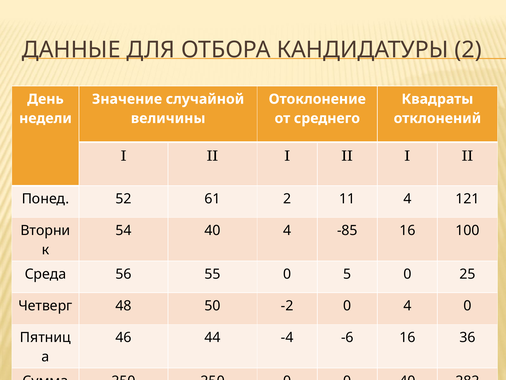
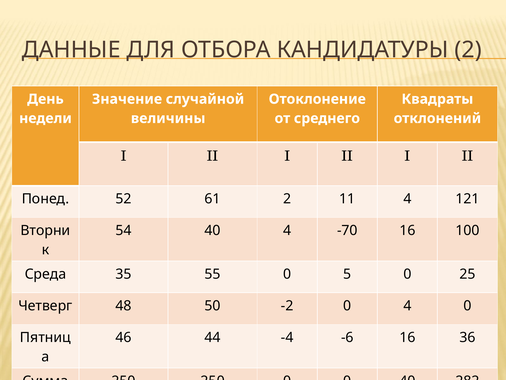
-85: -85 -> -70 (347, 230)
56: 56 -> 35 (124, 274)
